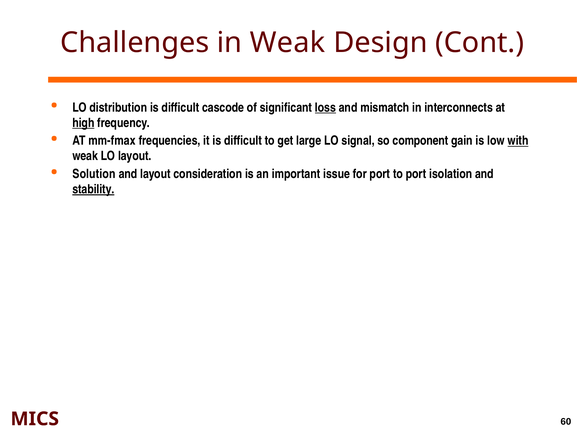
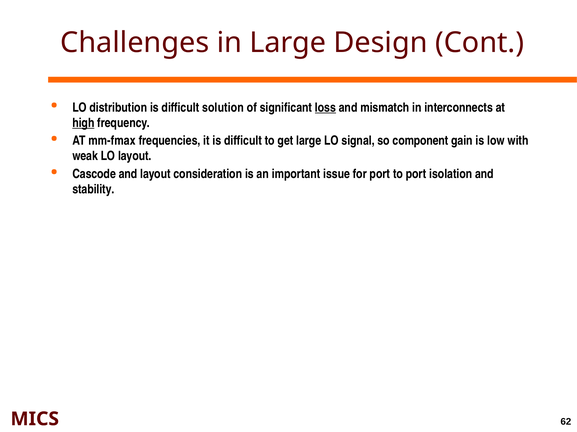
in Weak: Weak -> Large (288, 43)
cascode: cascode -> solution (223, 108)
with underline: present -> none (518, 141)
Solution: Solution -> Cascode (94, 174)
stability underline: present -> none (93, 190)
60: 60 -> 62 (566, 422)
